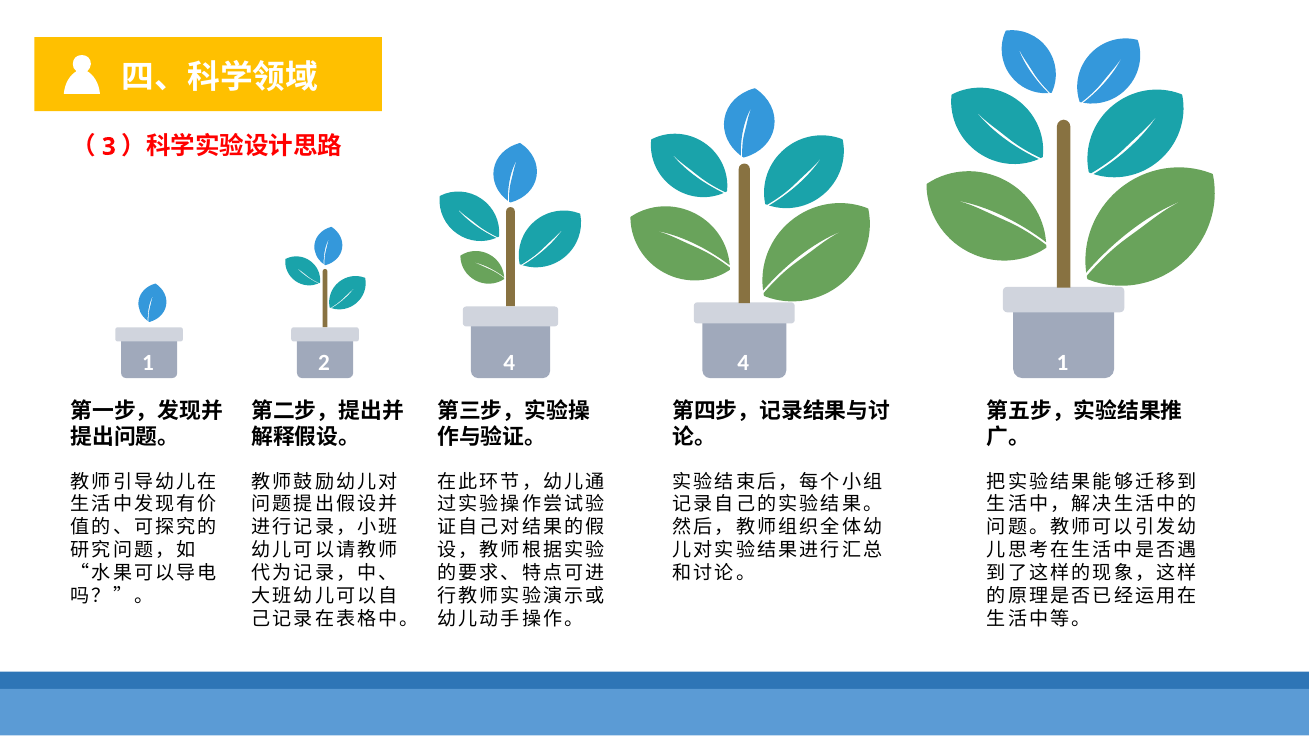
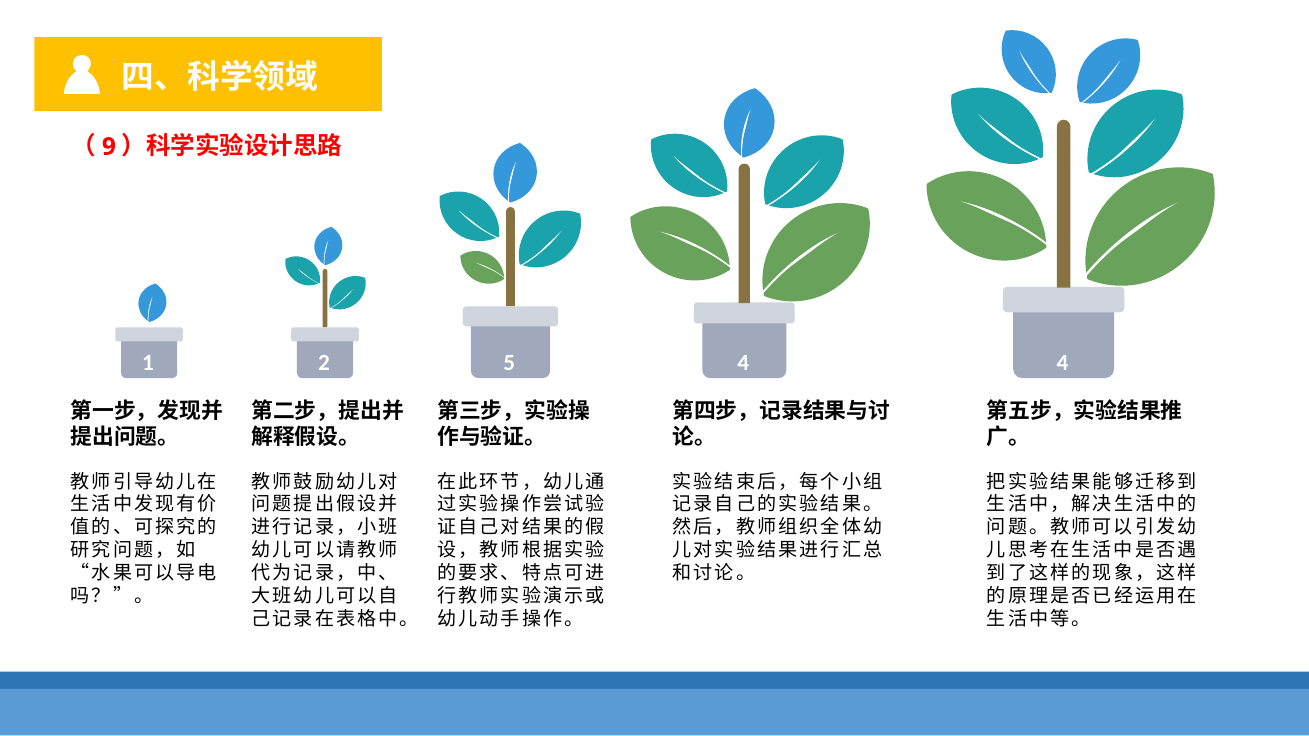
3: 3 -> 9 (109, 147)
2 4: 4 -> 5 (509, 363)
4 1: 1 -> 4 (1062, 363)
